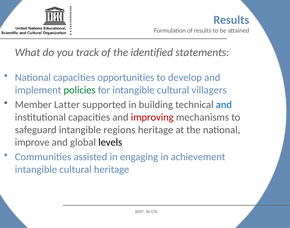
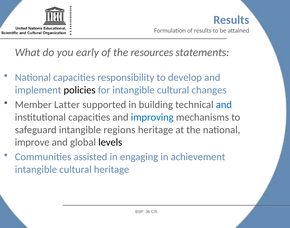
track: track -> early (88, 52)
identified: identified -> resources (152, 52)
opportunities: opportunities -> responsibility (126, 78)
policies colour: green -> black (80, 90)
villagers: villagers -> changes (209, 90)
improving colour: red -> blue (152, 117)
